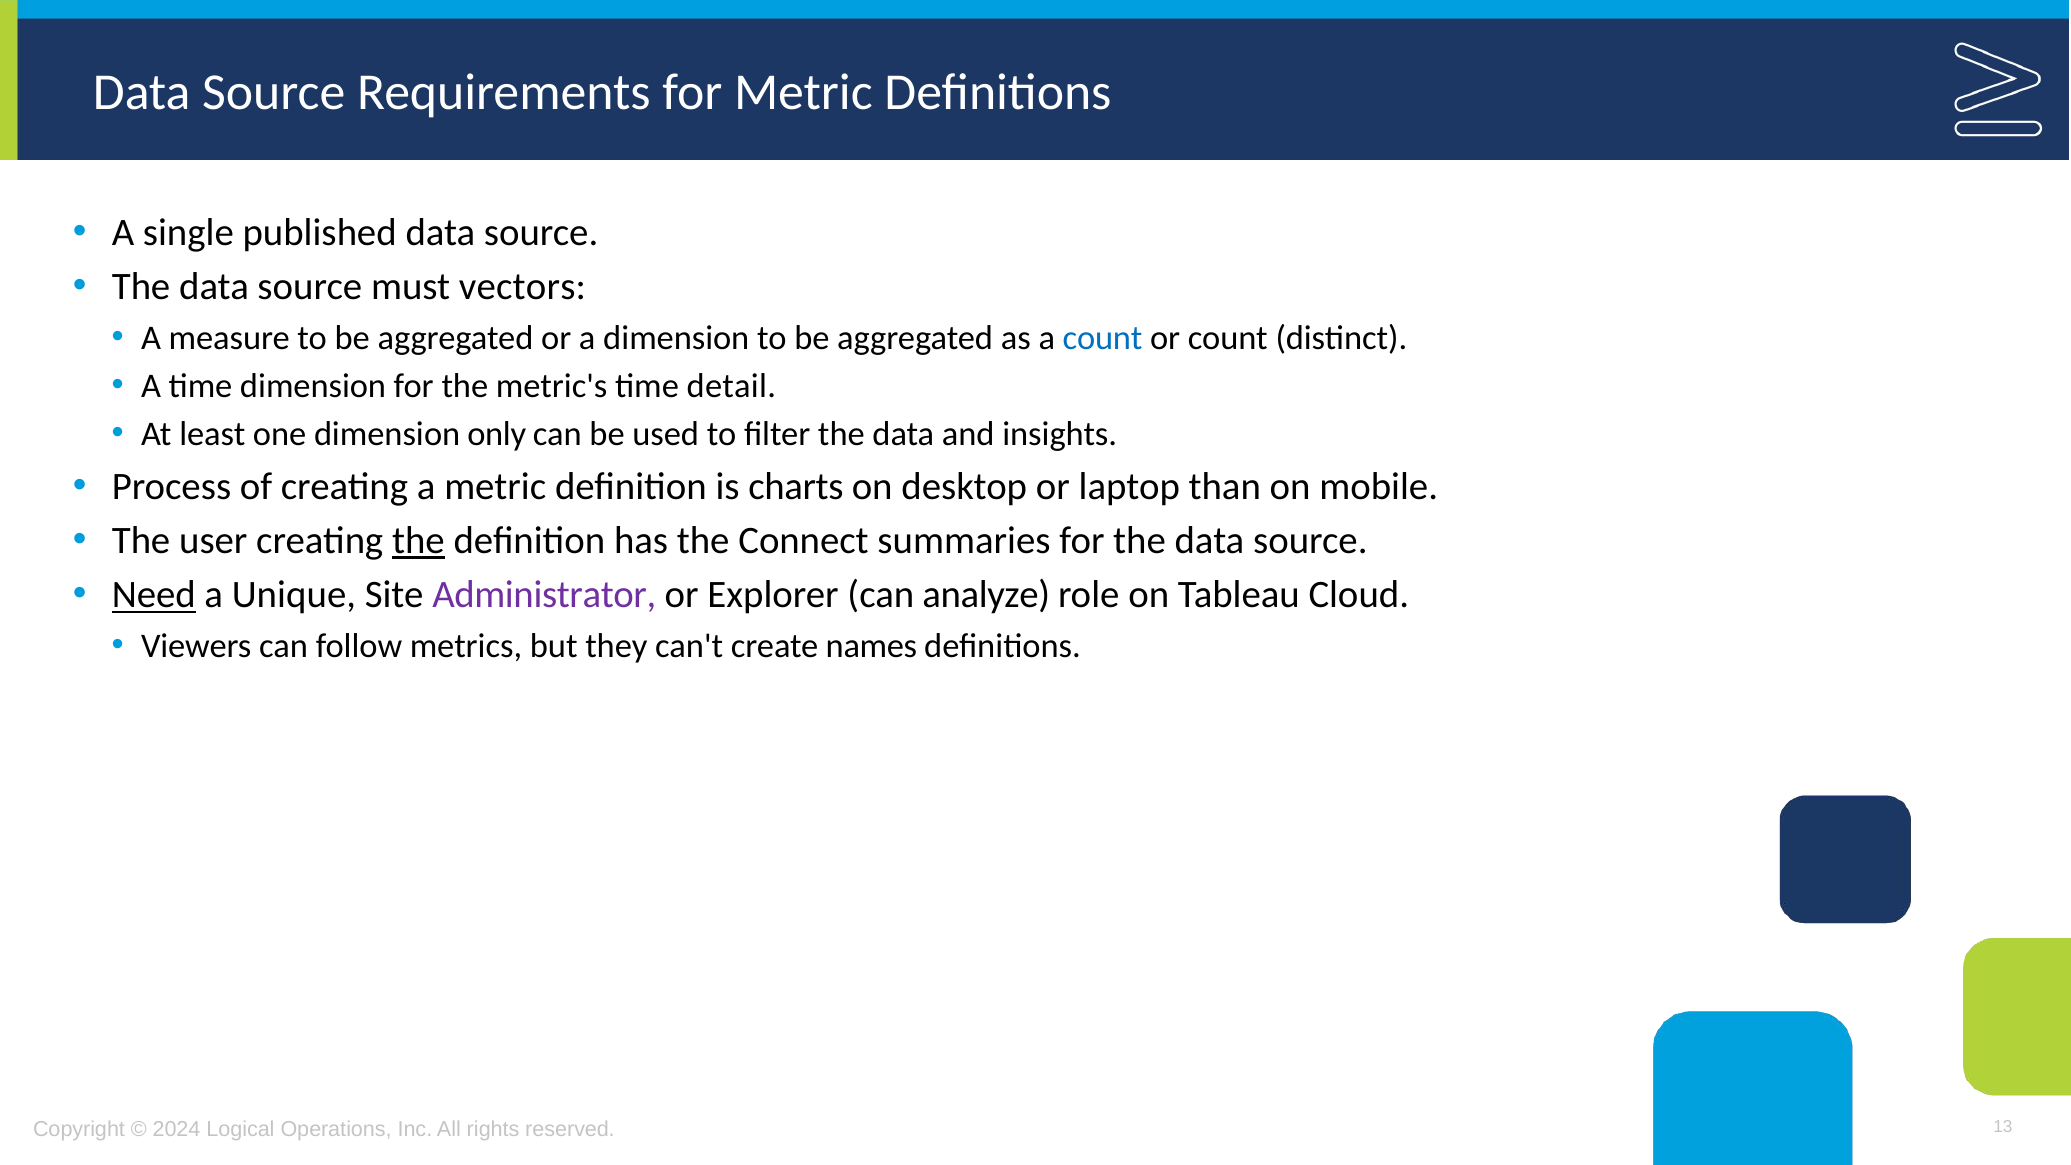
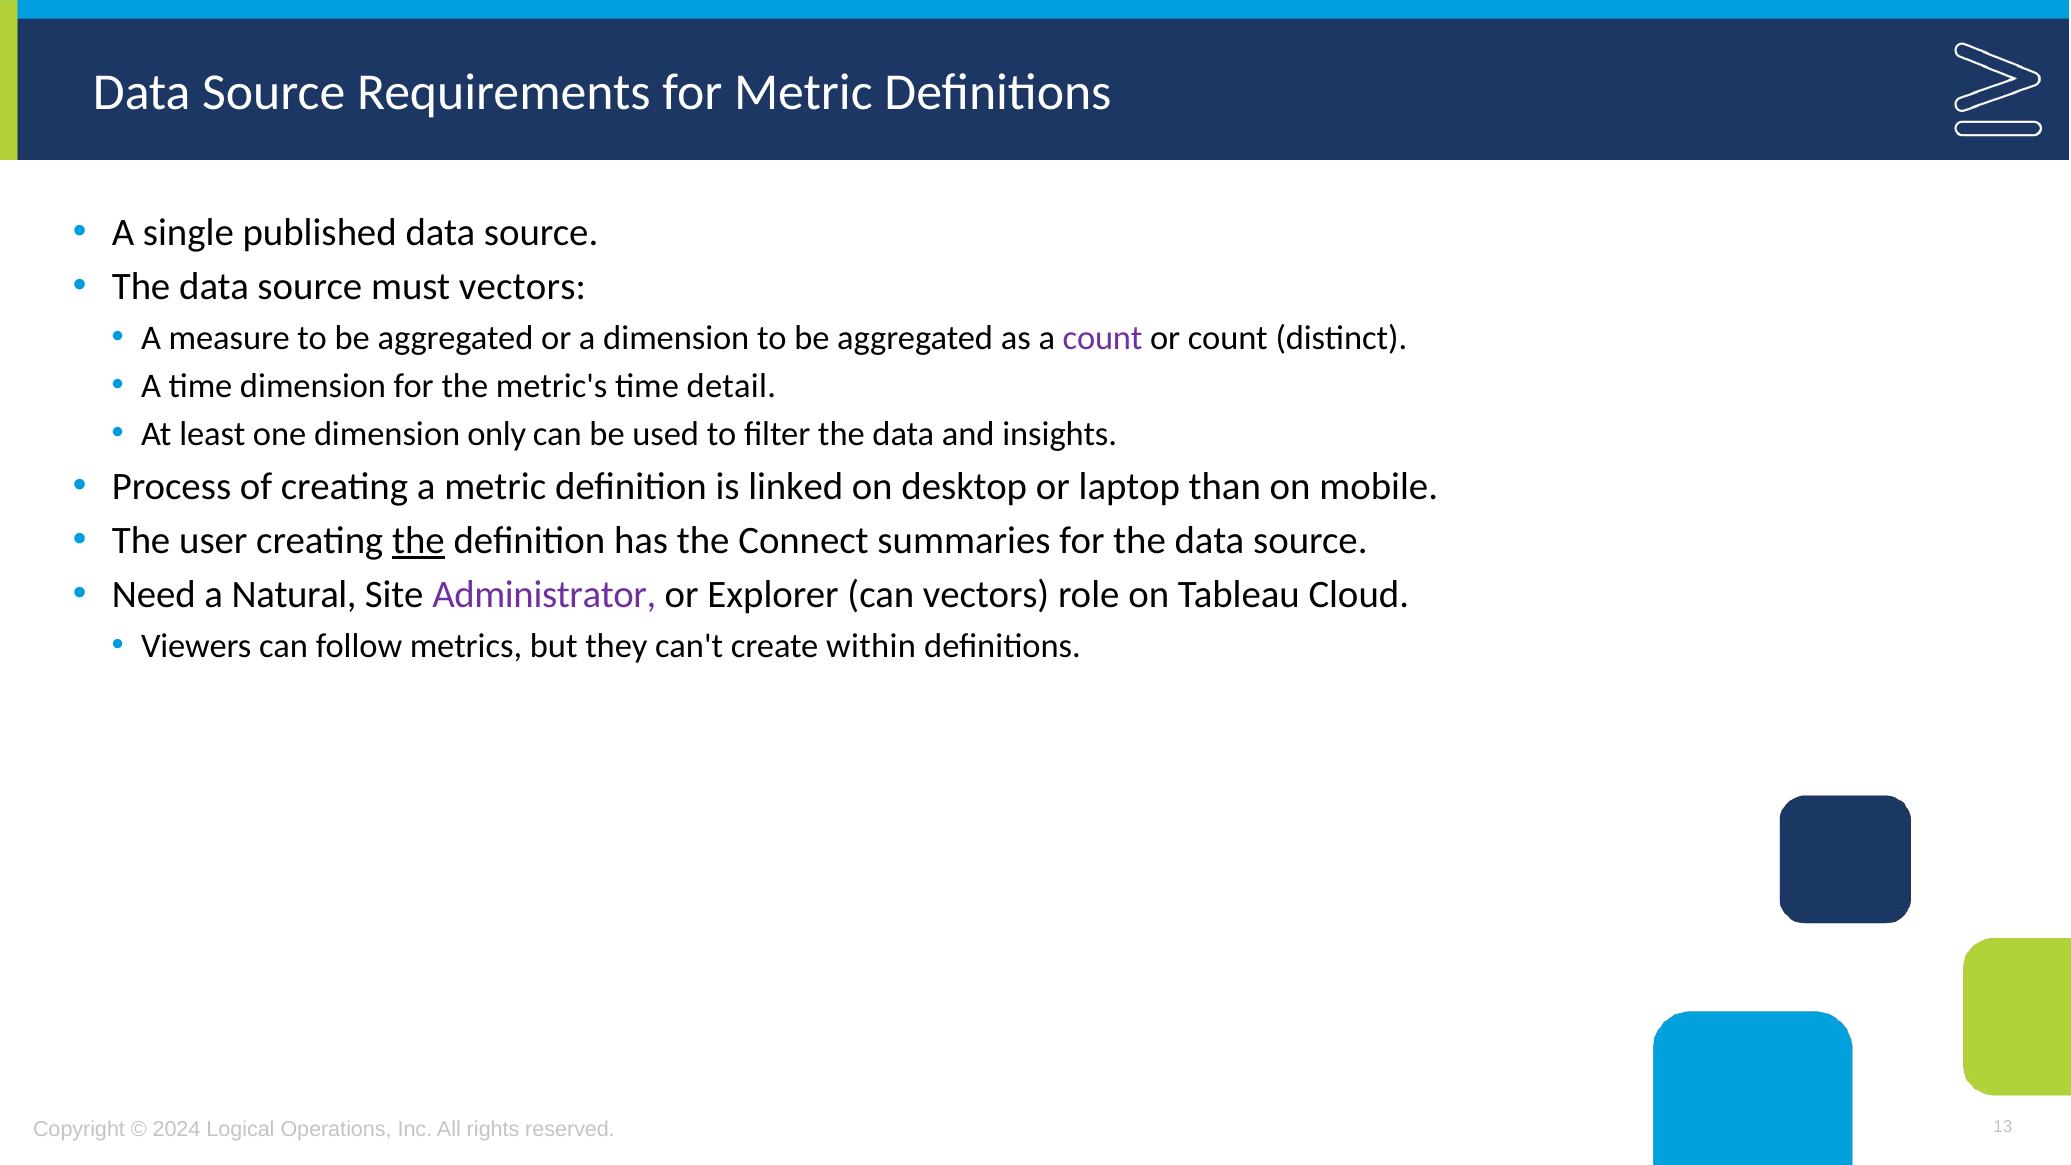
count colour: blue -> purple (1103, 338)
charts: charts -> linked (796, 486)
Need underline: present -> none (154, 595)
Unique: Unique -> Natural (294, 595)
can analyze: analyze -> vectors (986, 595)
names: names -> within (871, 646)
